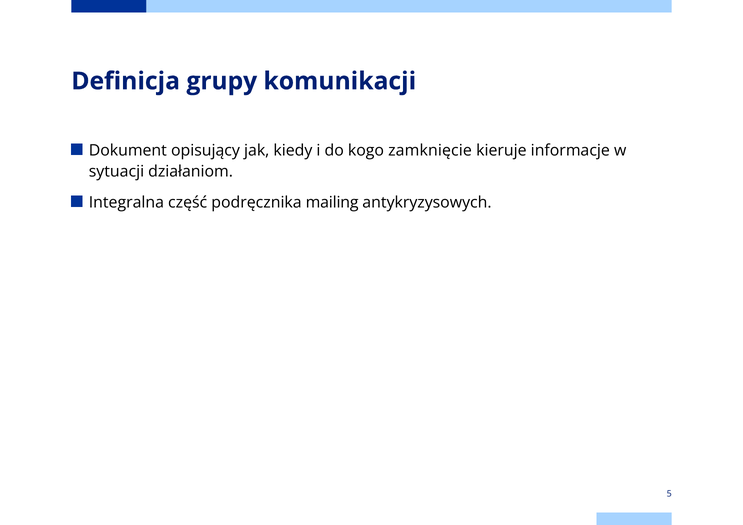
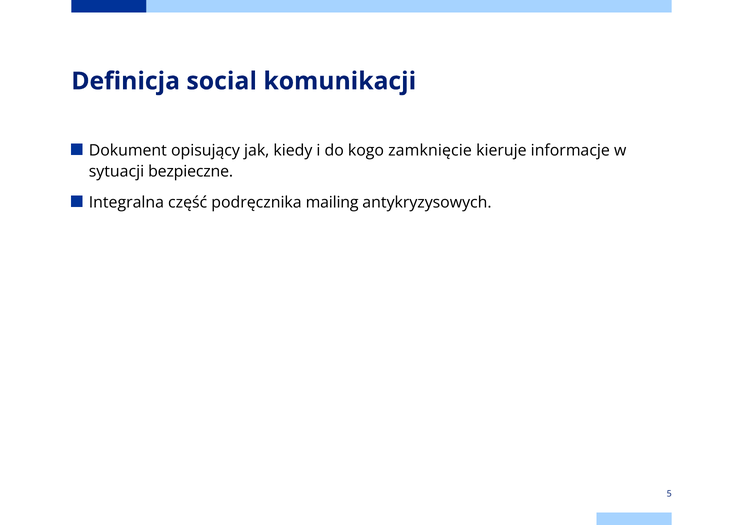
grupy: grupy -> social (222, 81)
działaniom: działaniom -> bezpieczne (191, 172)
